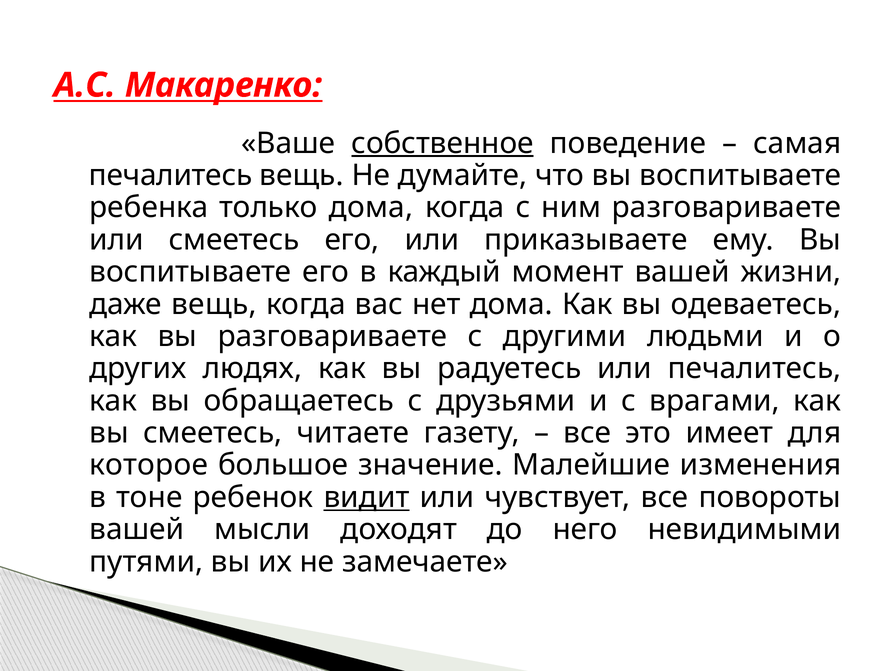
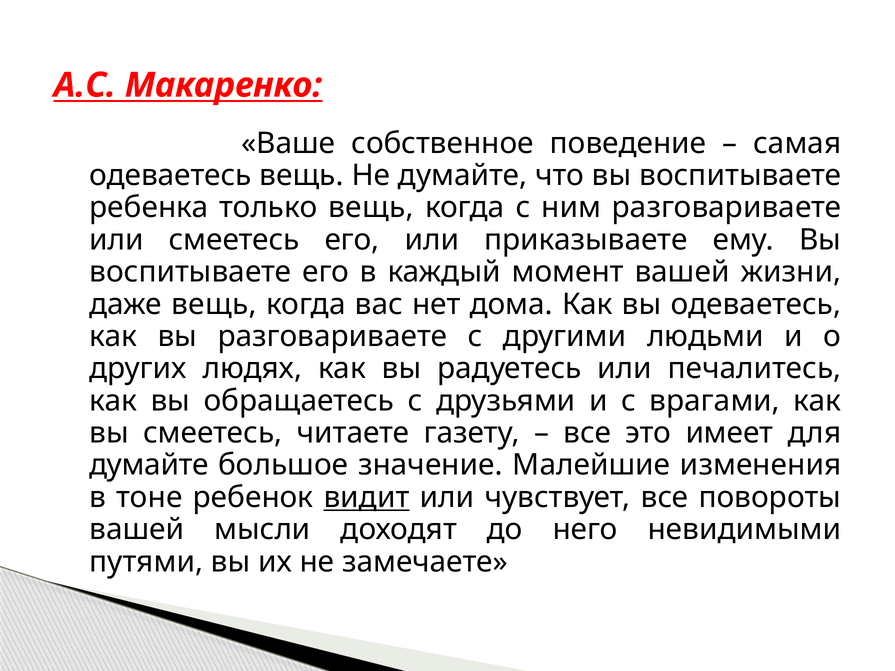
собственное underline: present -> none (443, 143)
печалитесь: печалитесь -> одеваетесь (171, 175)
только дома: дома -> вещь (371, 208)
которое: которое -> думайте (149, 465)
